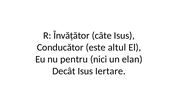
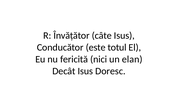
altul: altul -> totul (117, 47)
pentru: pentru -> fericită (74, 59)
Iertare: Iertare -> Doresc (110, 71)
